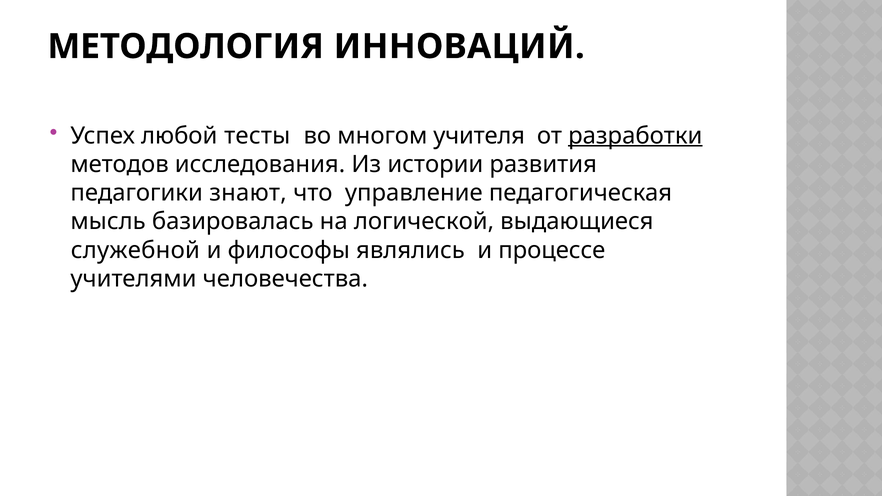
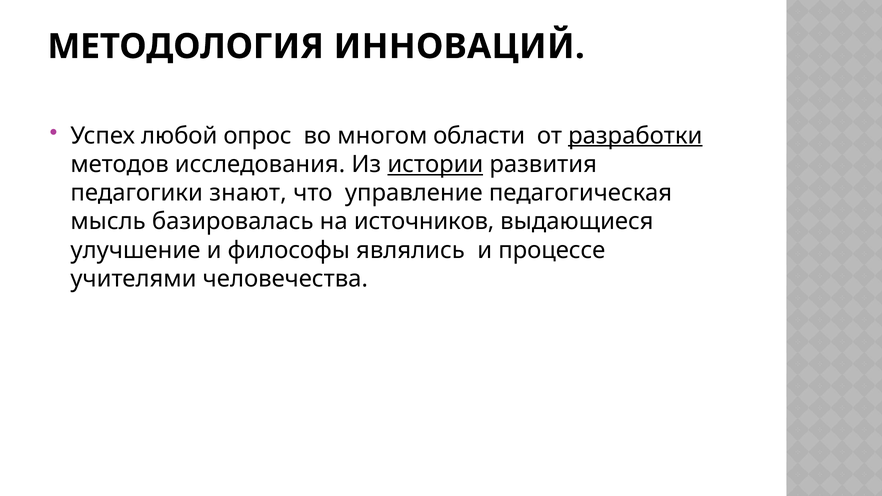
тесты: тесты -> опрос (258, 136)
учителя: учителя -> области (479, 136)
истории underline: none -> present (435, 164)
логической: логической -> источников (424, 222)
служебной: служебной -> улучшение (135, 250)
